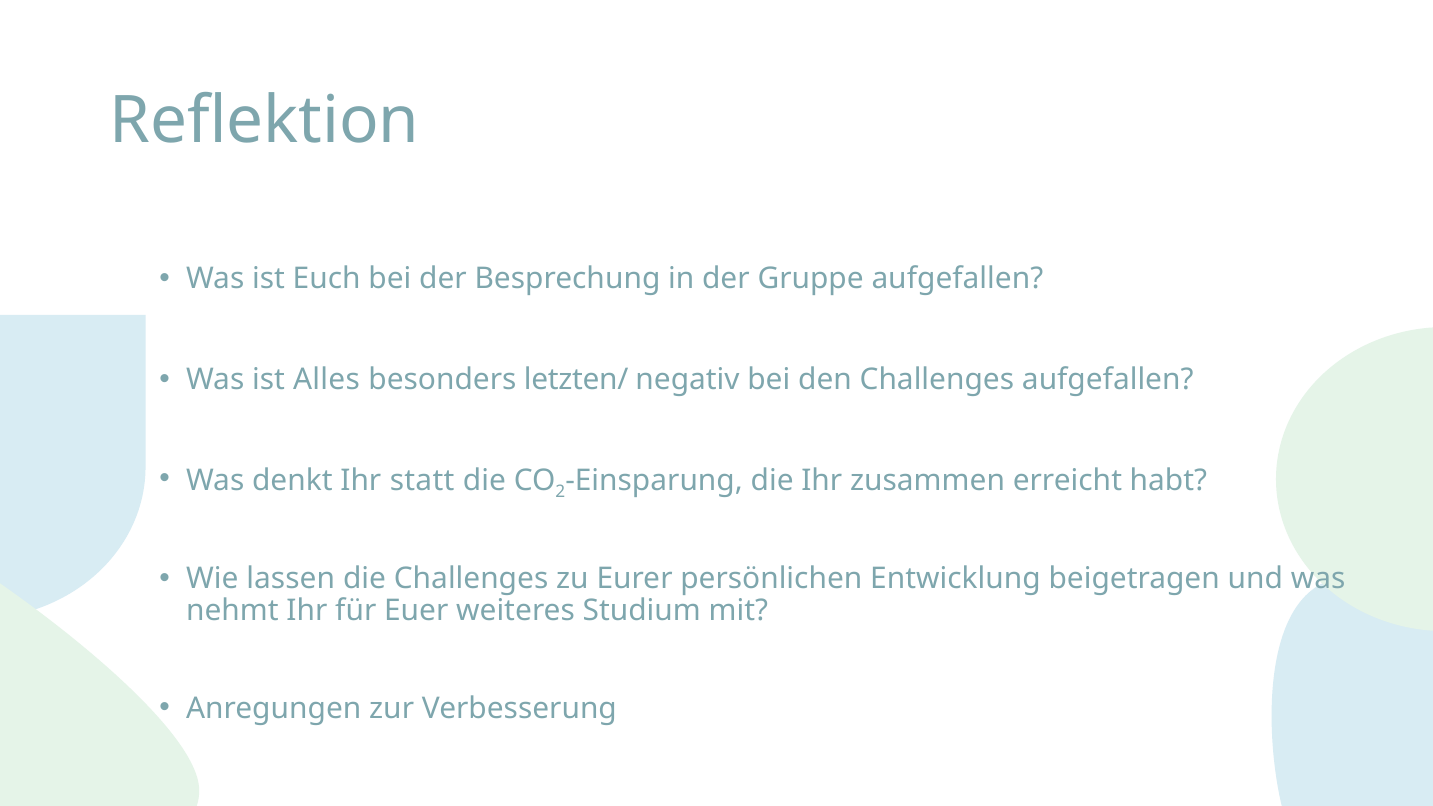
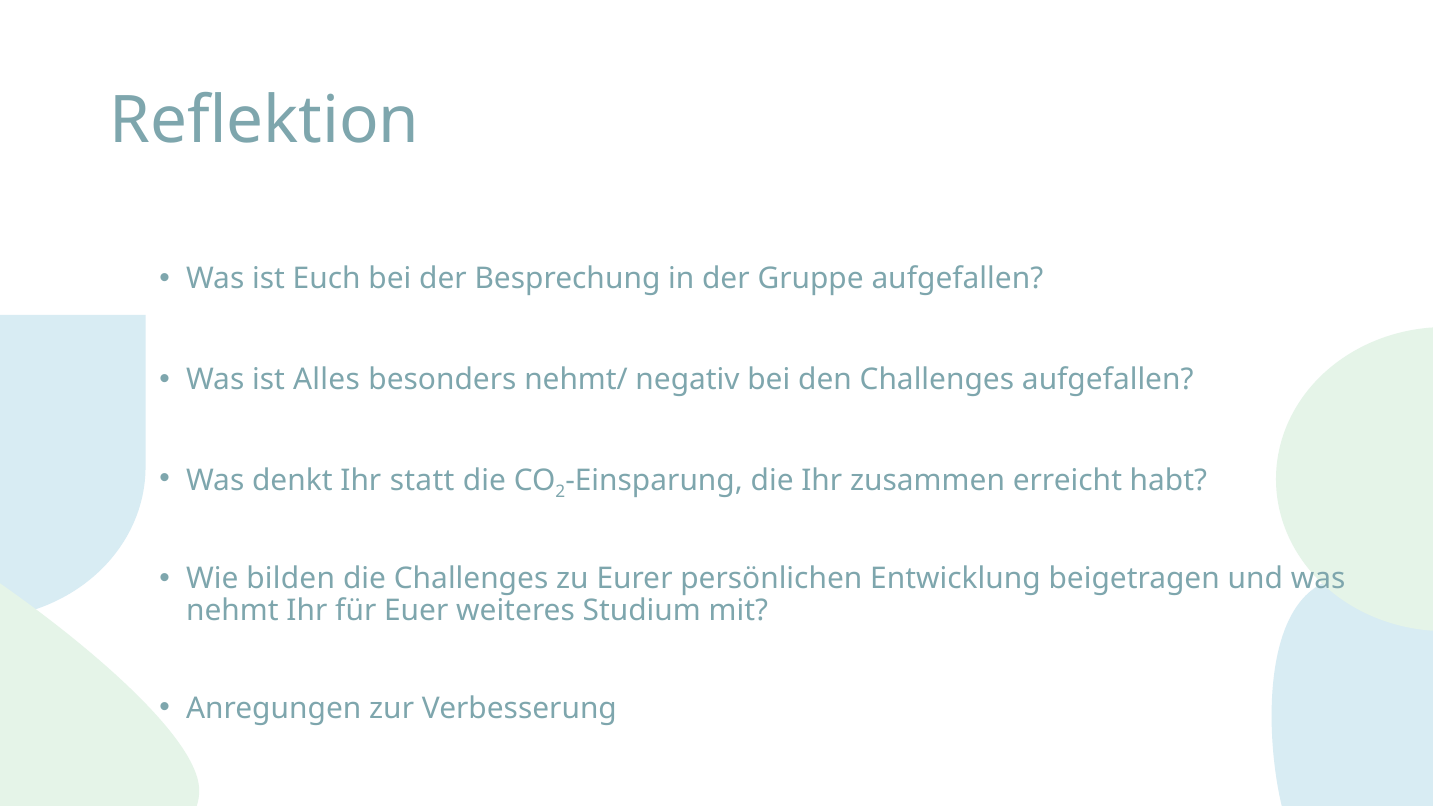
letzten/: letzten/ -> nehmt/ (576, 379)
lassen: lassen -> bilden (291, 579)
